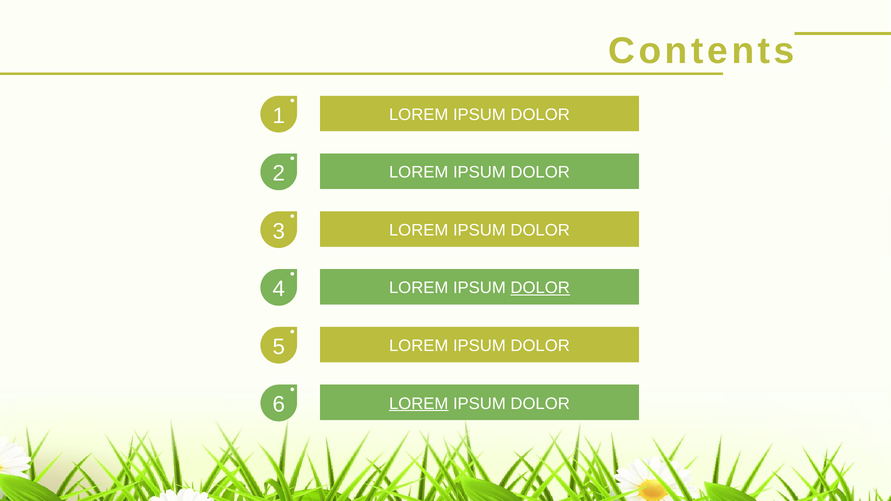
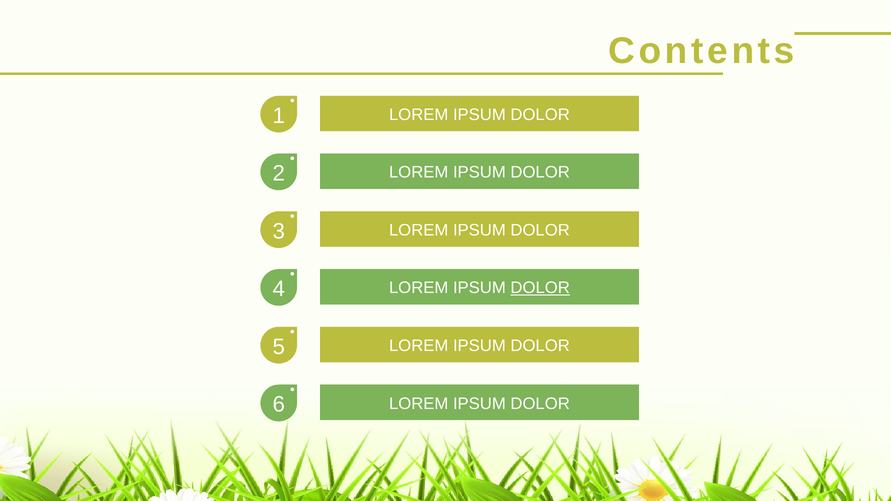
LOREM underline: present -> none (419, 404)
